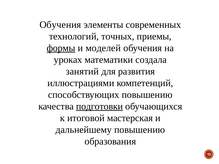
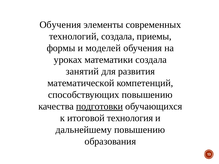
технологий точных: точных -> создала (118, 36)
формы underline: present -> none (61, 48)
иллюстрациями: иллюстрациями -> математической (81, 83)
мастерская: мастерская -> технология (130, 118)
